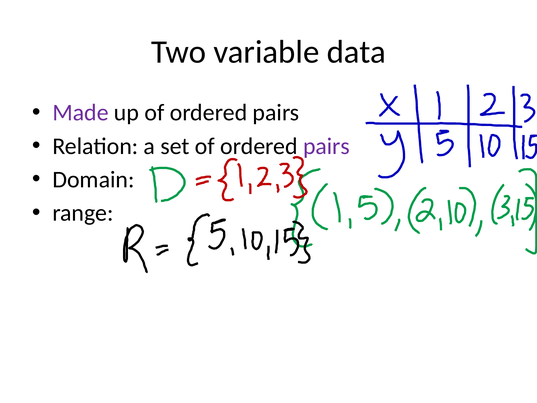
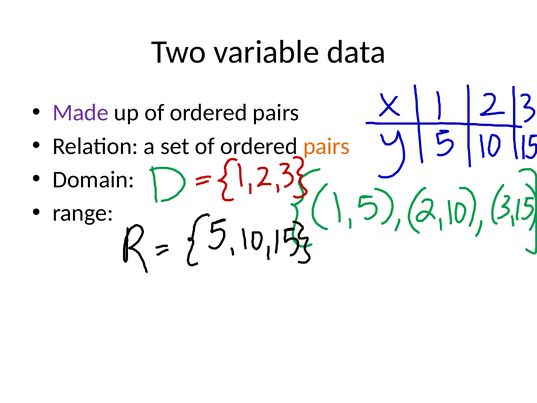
pairs colour: purple -> orange (326, 146)
